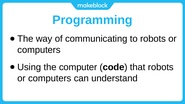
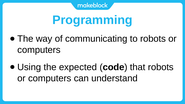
computer: computer -> expected (78, 67)
